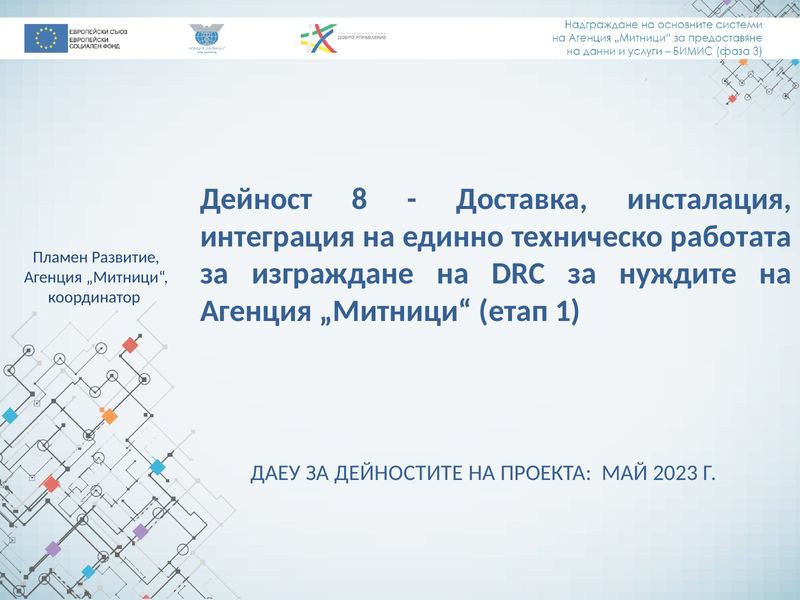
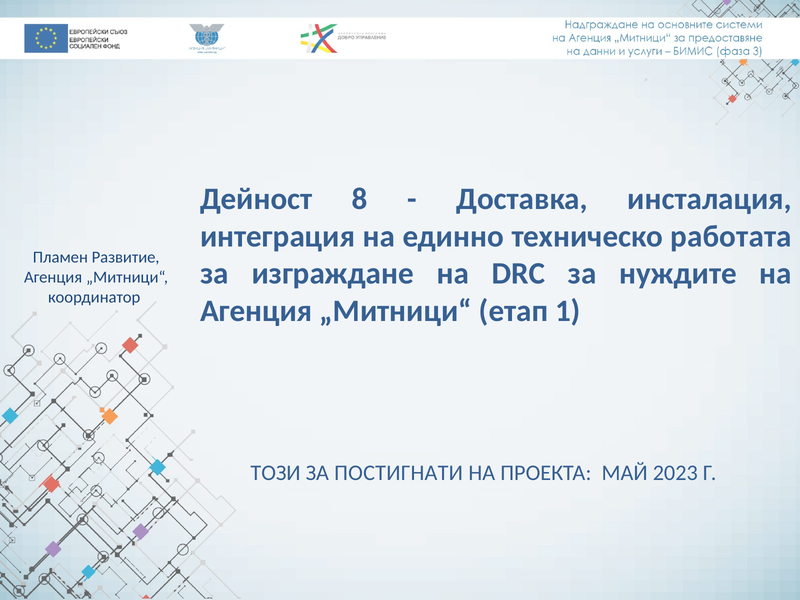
ДАЕУ: ДАЕУ -> ТОЗИ (276, 473)
ДЕЙНОСТИТЕ: ДЕЙНОСТИТЕ -> ПОСТИГНАТИ (399, 473)
